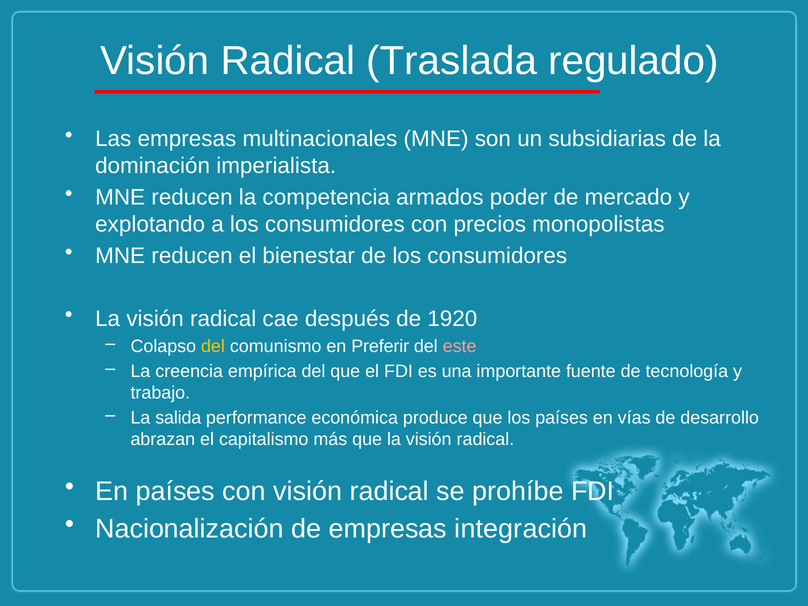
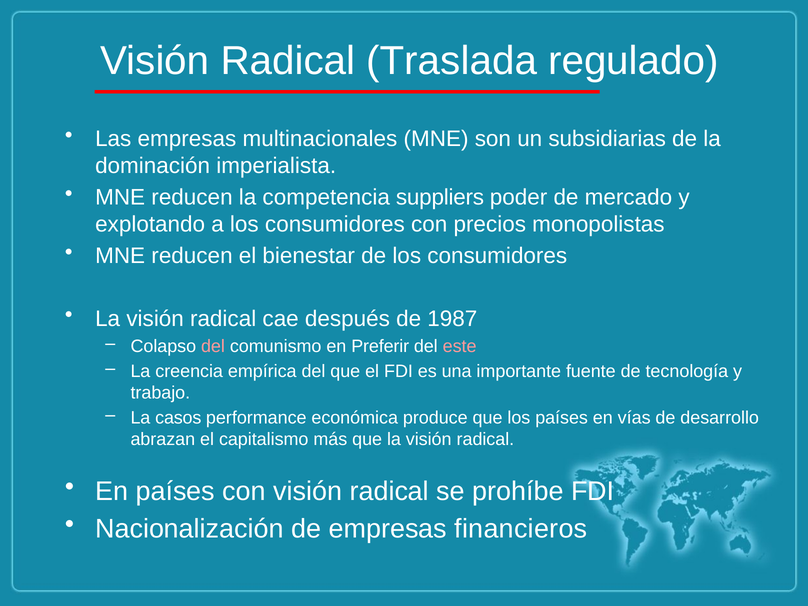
armados: armados -> suppliers (440, 197)
1920: 1920 -> 1987 (452, 319)
del colour: yellow -> pink (213, 346)
salida: salida -> casos (178, 418)
integración: integración -> financieros (521, 529)
